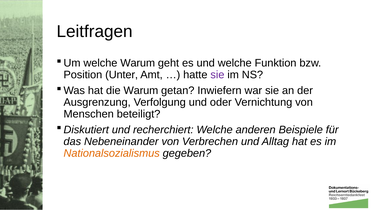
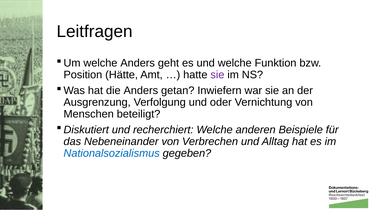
welche Warum: Warum -> Anders (138, 63)
Unter: Unter -> Hätte (122, 75)
die Warum: Warum -> Anders (141, 91)
Nationalsozialismus colour: orange -> blue (112, 154)
